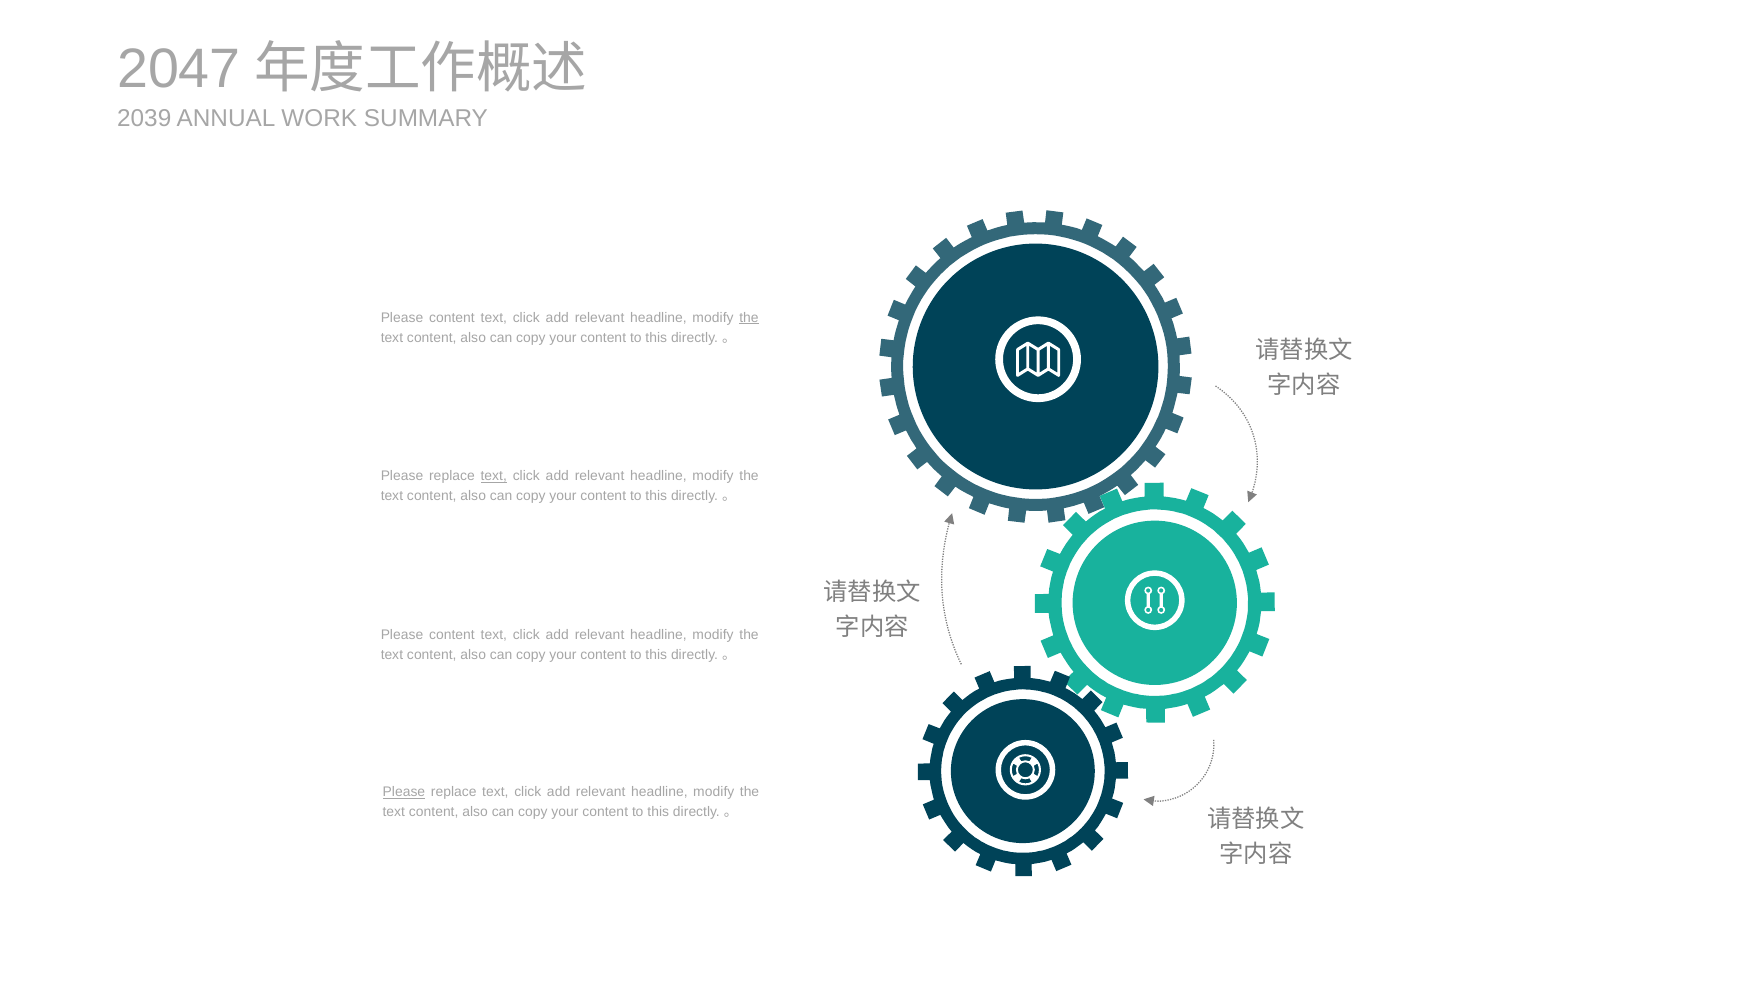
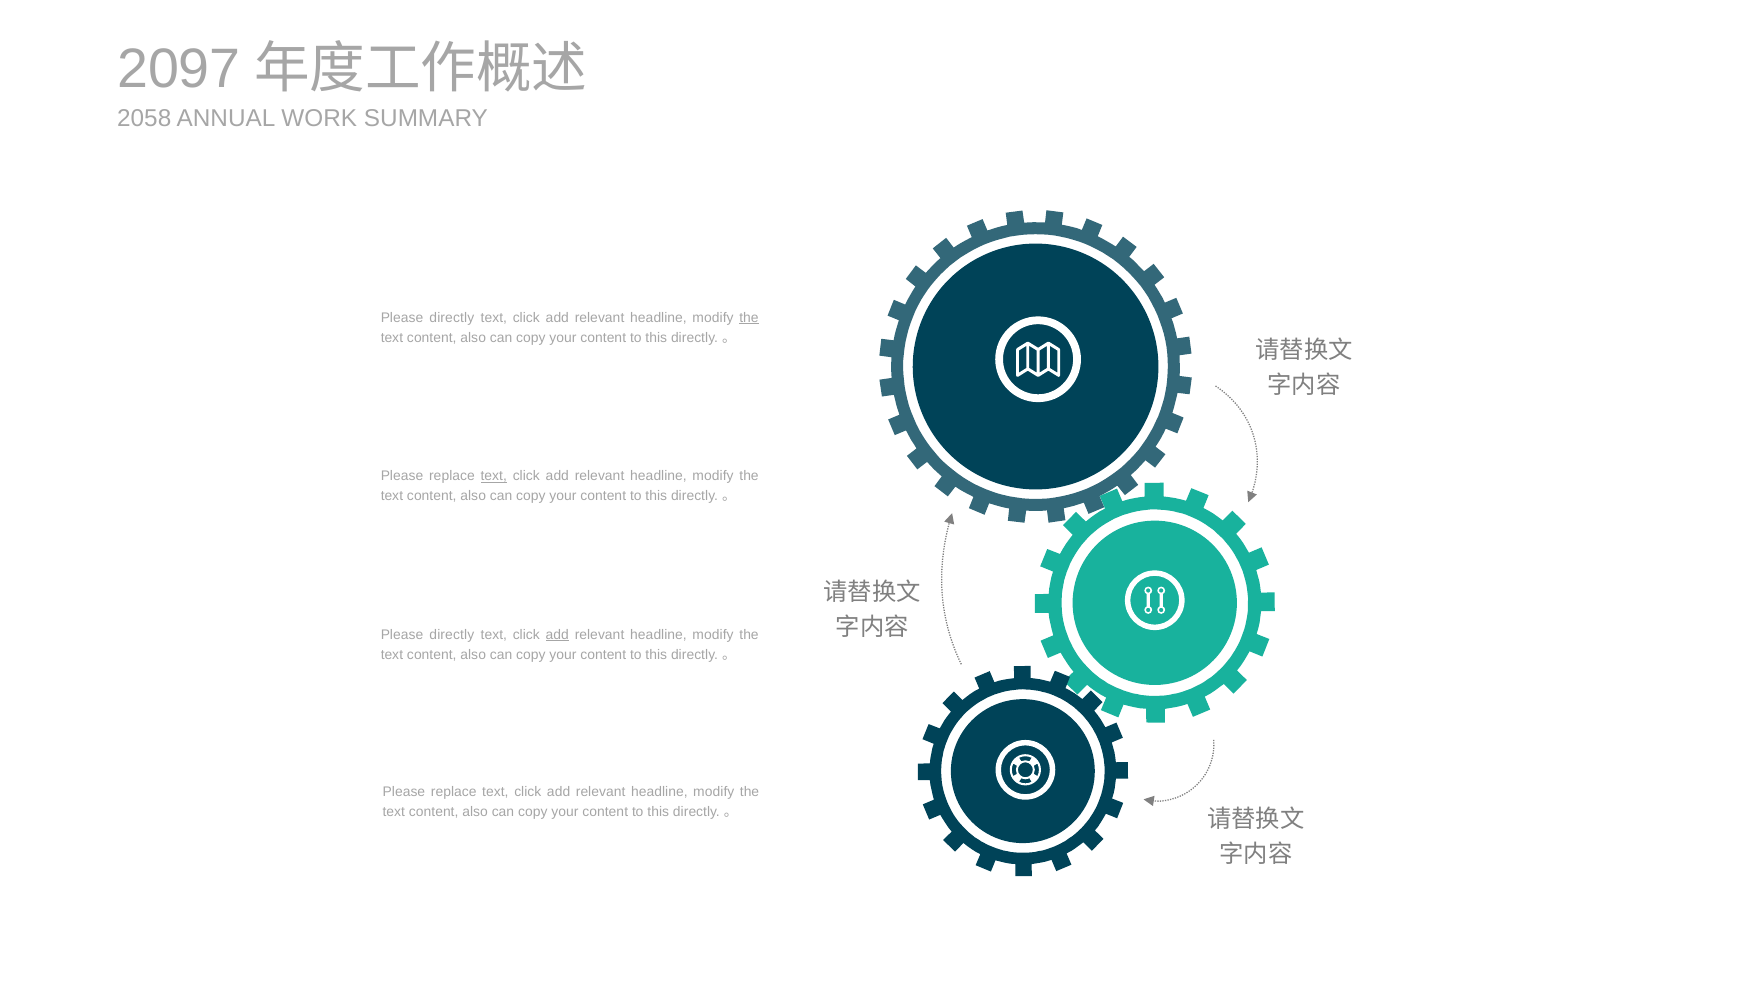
2047: 2047 -> 2097 (179, 69)
2039: 2039 -> 2058 (144, 118)
content: content -> directly (452, 318)
content: content -> directly (452, 635)
add underline: none -> present (557, 635)
Please underline: present -> none (404, 792)
